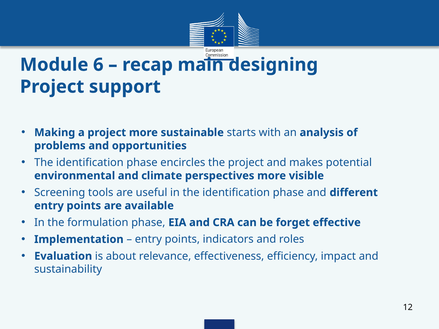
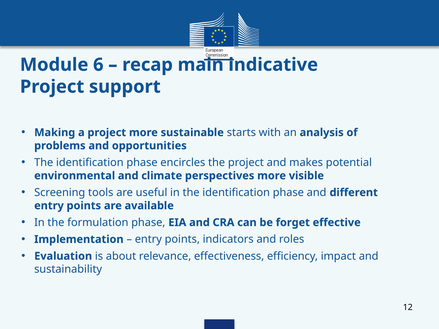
designing: designing -> indicative (273, 65)
